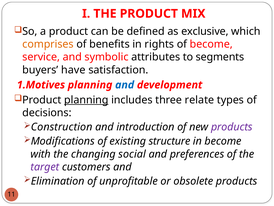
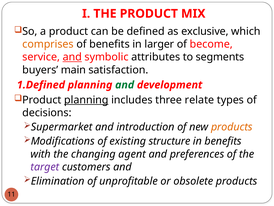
rights: rights -> larger (159, 44)
and underline: none -> present (72, 57)
have: have -> main (73, 70)
1.Motives: 1.Motives -> 1.Defined (41, 85)
and colour: blue -> green (125, 85)
Construction: Construction -> Supermarket (62, 127)
products colour: purple -> orange (232, 127)
in become: become -> benefits (223, 141)
social: social -> agent (132, 154)
